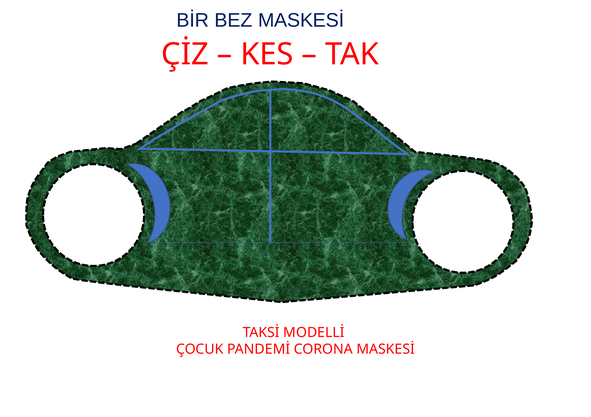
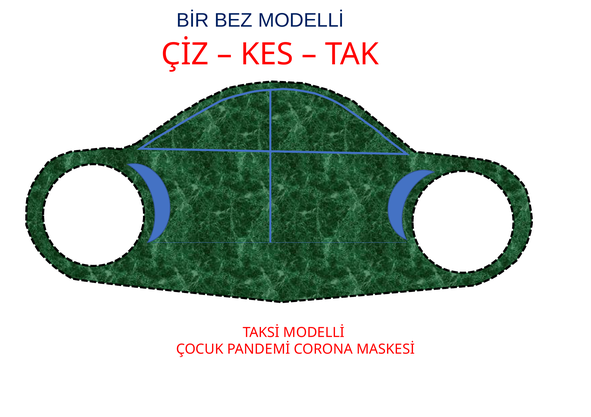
BEZ MASKESİ: MASKESİ -> MODELLİ (301, 21)
